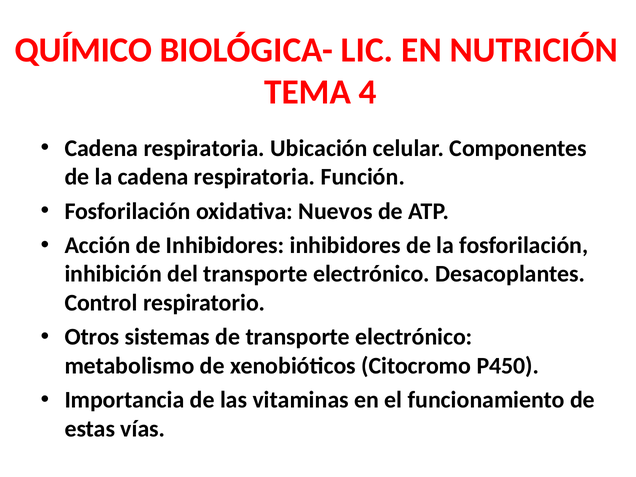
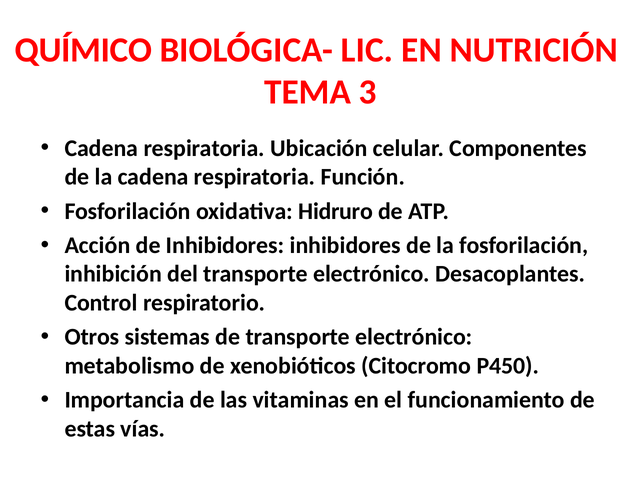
4: 4 -> 3 (368, 92)
Nuevos: Nuevos -> Hidruro (336, 211)
